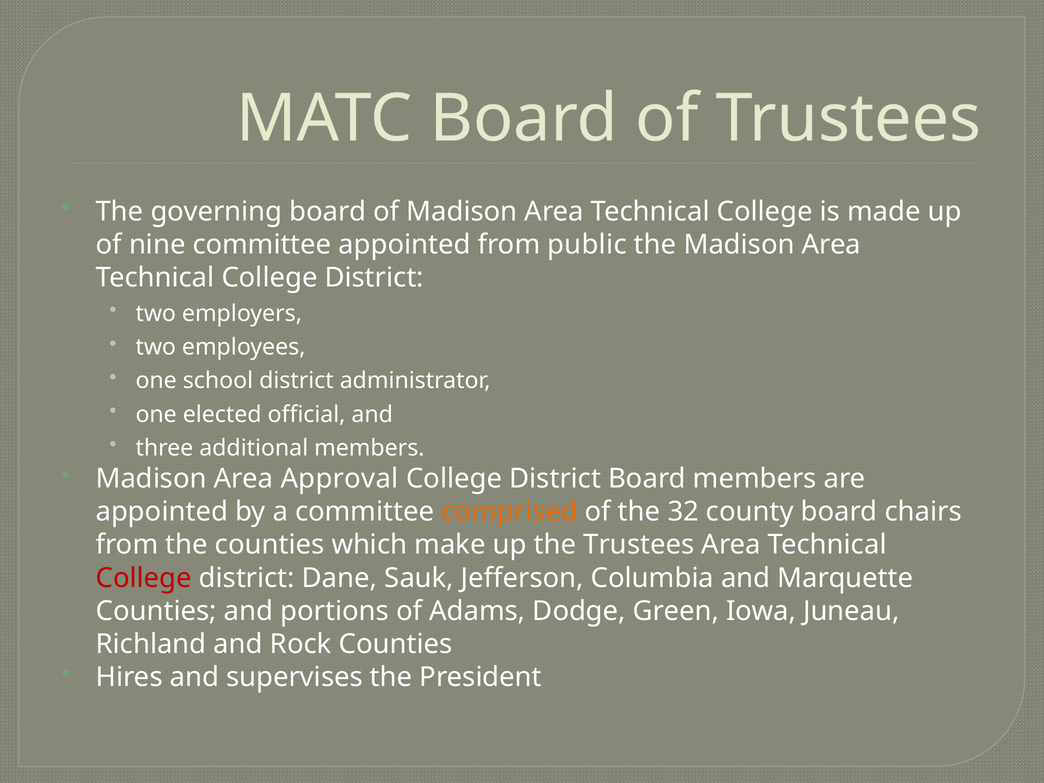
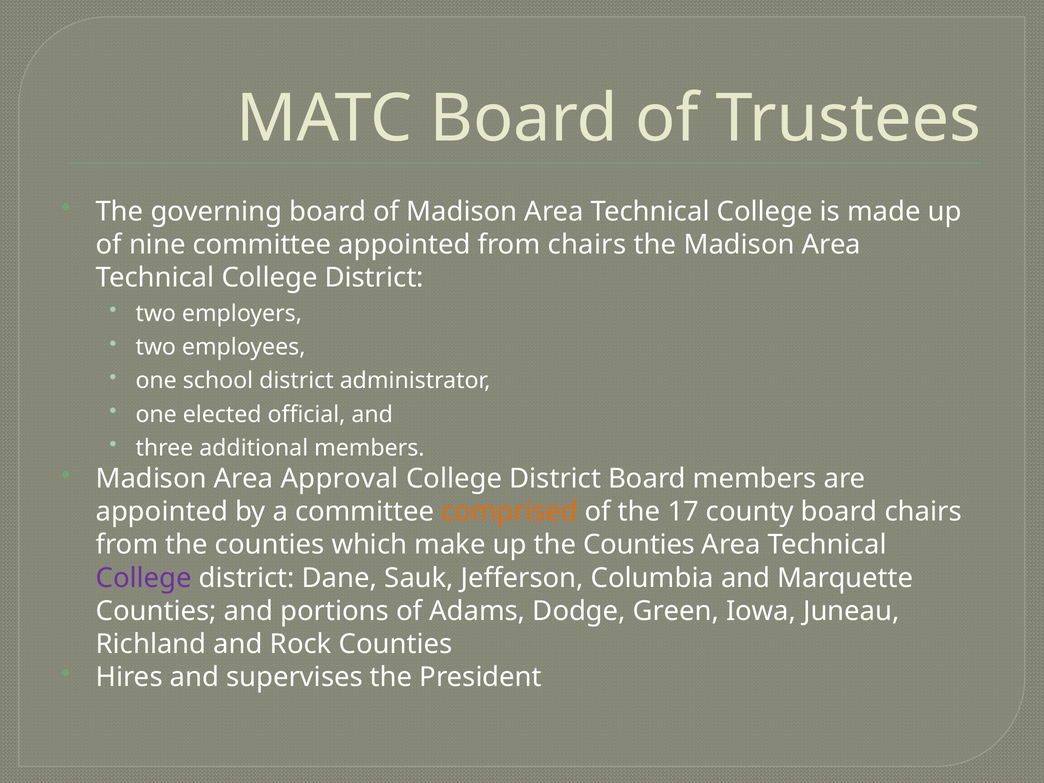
from public: public -> chairs (587, 245)
32: 32 -> 17 (683, 512)
up the Trustees: Trustees -> Counties (639, 545)
College colour: red -> purple (144, 578)
